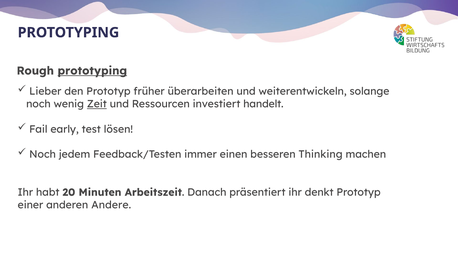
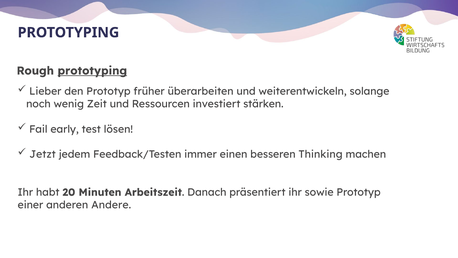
Zeit underline: present -> none (97, 104)
handelt: handelt -> stärken (263, 104)
Noch: Noch -> Jetzt (43, 154)
denkt: denkt -> sowie (319, 192)
